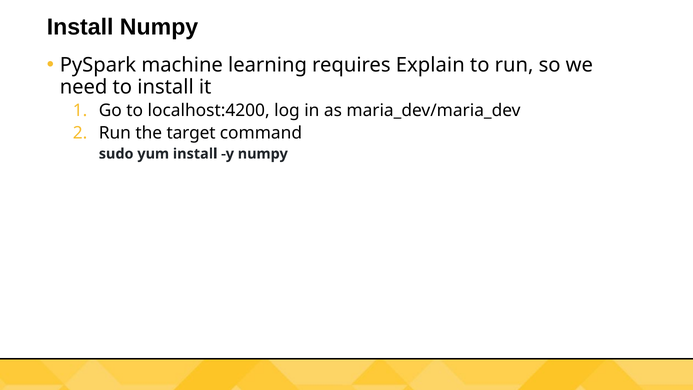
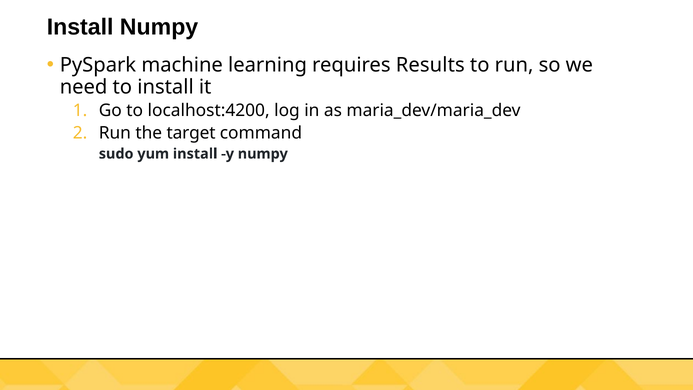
Explain: Explain -> Results (430, 65)
